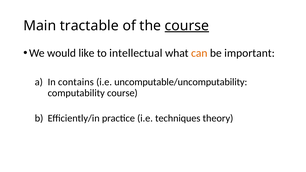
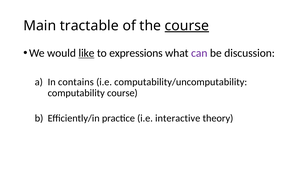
like underline: none -> present (86, 53)
intellectual: intellectual -> expressions (136, 53)
can colour: orange -> purple (199, 53)
important: important -> discussion (250, 53)
uncomputable/uncomputability: uncomputable/uncomputability -> computability/uncomputability (181, 82)
techniques: techniques -> interactive (178, 118)
